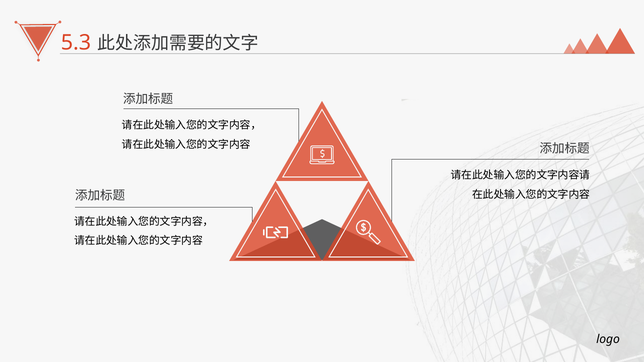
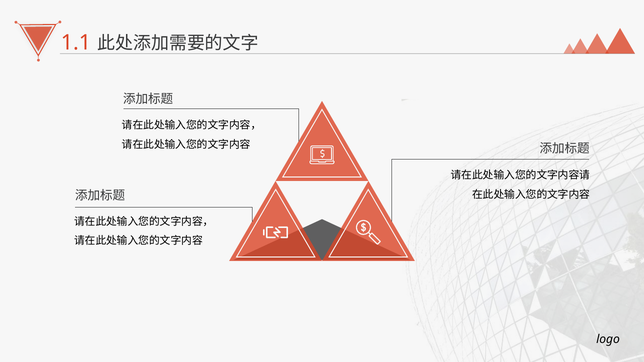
5.3: 5.3 -> 1.1 (76, 43)
